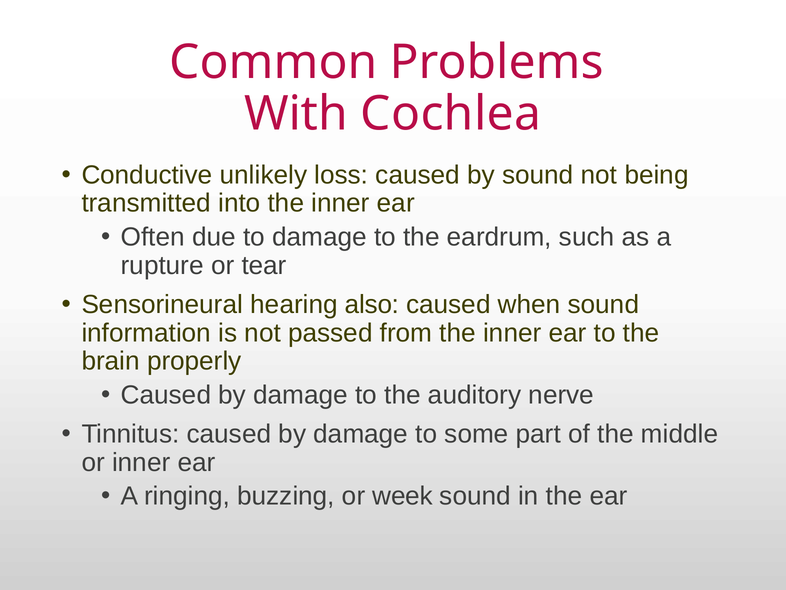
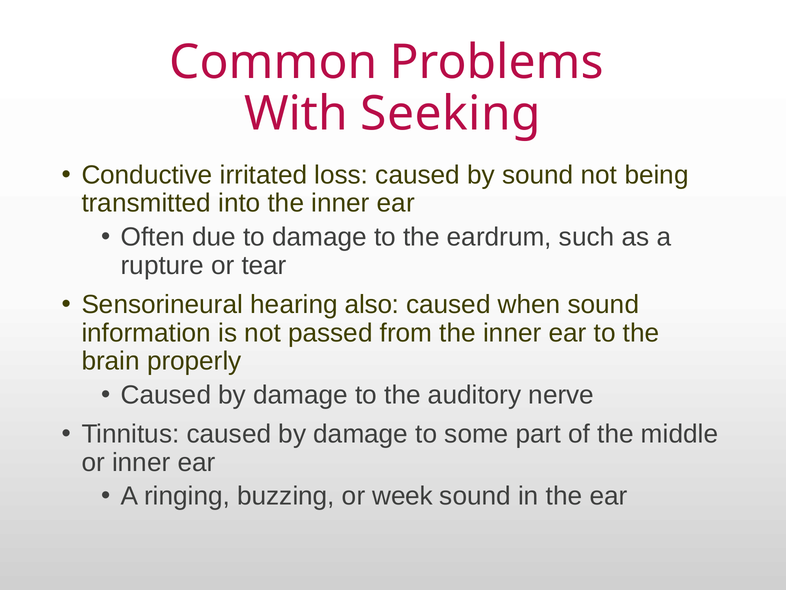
Cochlea: Cochlea -> Seeking (451, 114)
unlikely: unlikely -> irritated (263, 175)
